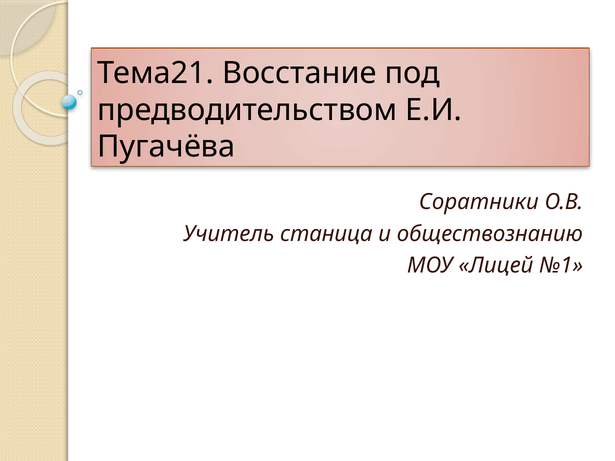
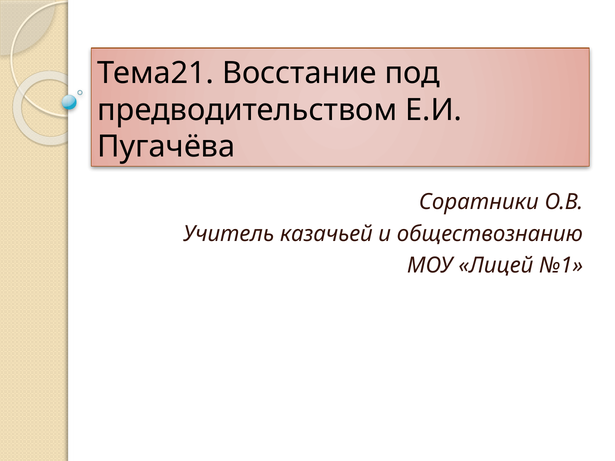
станица: станица -> казачьей (326, 234)
